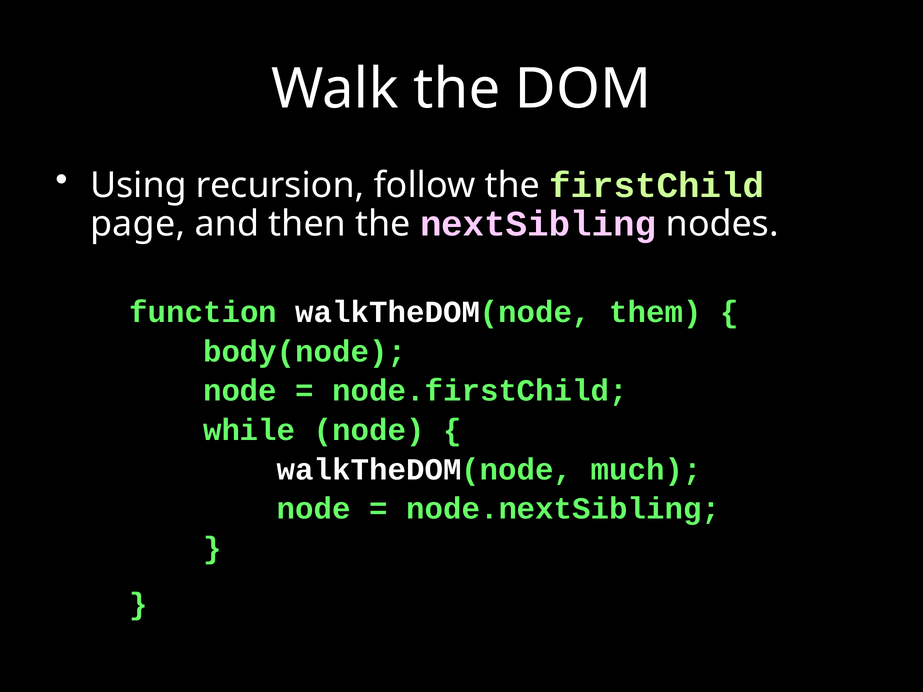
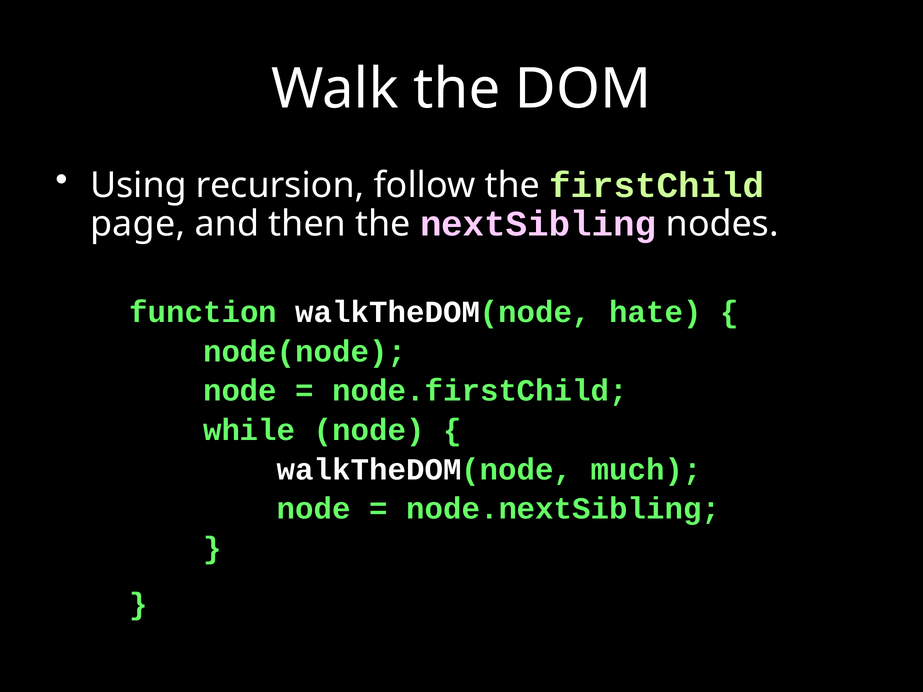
them: them -> hate (655, 312)
body(node: body(node -> node(node (305, 352)
